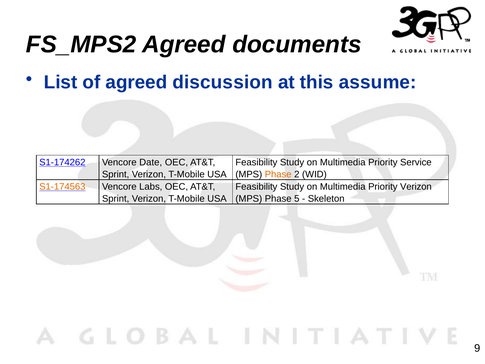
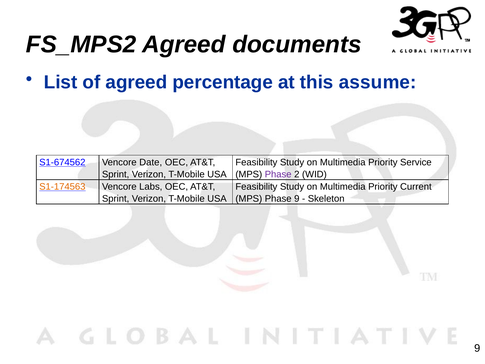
discussion: discussion -> percentage (223, 82)
S1-174262: S1-174262 -> S1-674562 (62, 162)
Phase colour: orange -> purple (278, 174)
Priority Verizon: Verizon -> Current (416, 187)
Phase 5: 5 -> 9 (297, 199)
